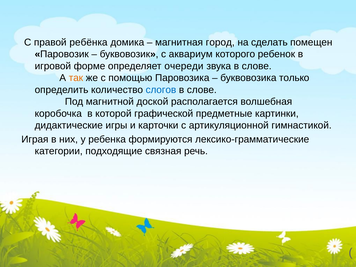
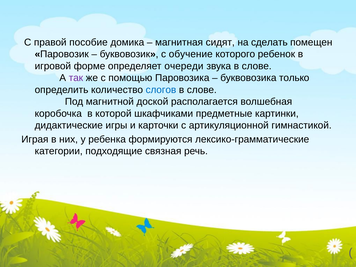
ребёнка: ребёнка -> пособие (88, 42)
город: город -> сидят (220, 42)
аквариум: аквариум -> обучение (191, 54)
так colour: orange -> purple (76, 78)
графической: графической -> шкафчиками (164, 114)
